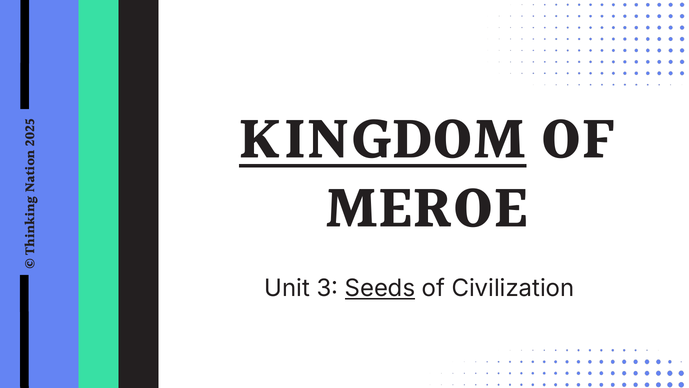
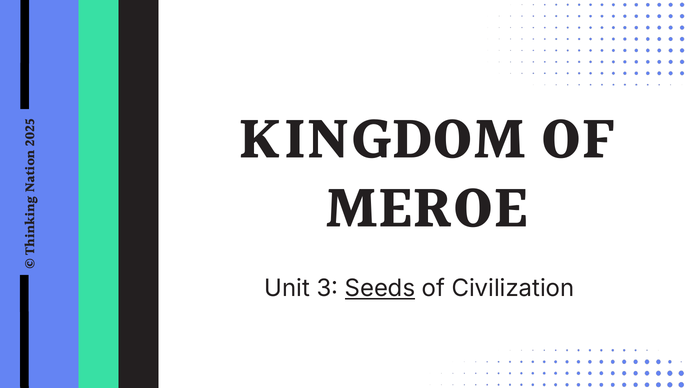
KINGDOM underline: present -> none (383, 141)
